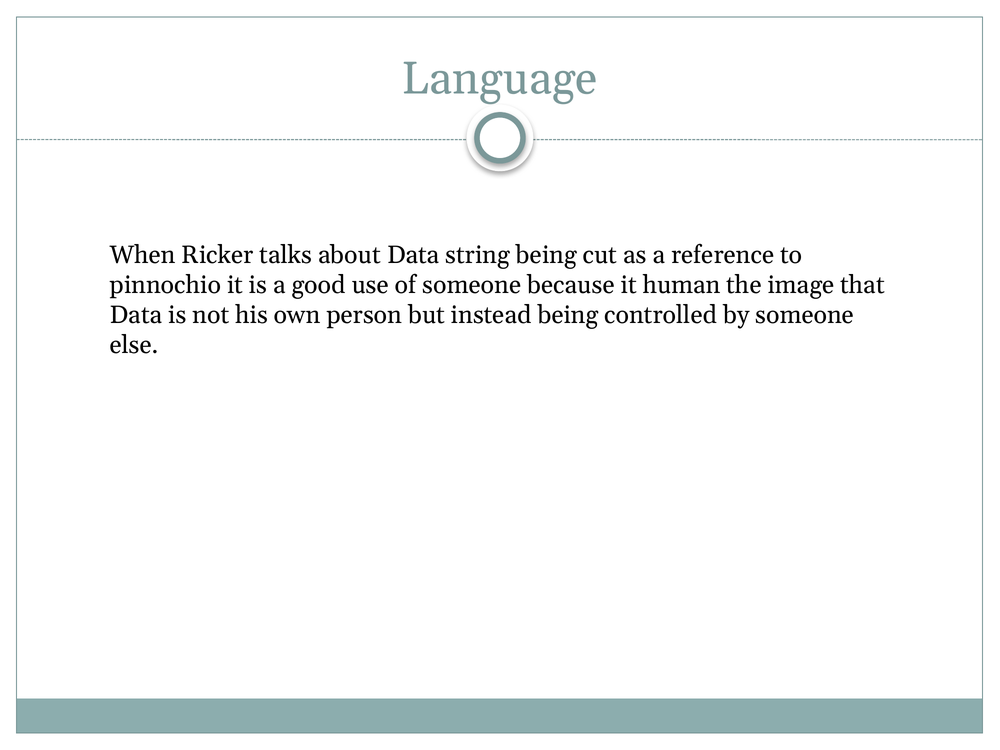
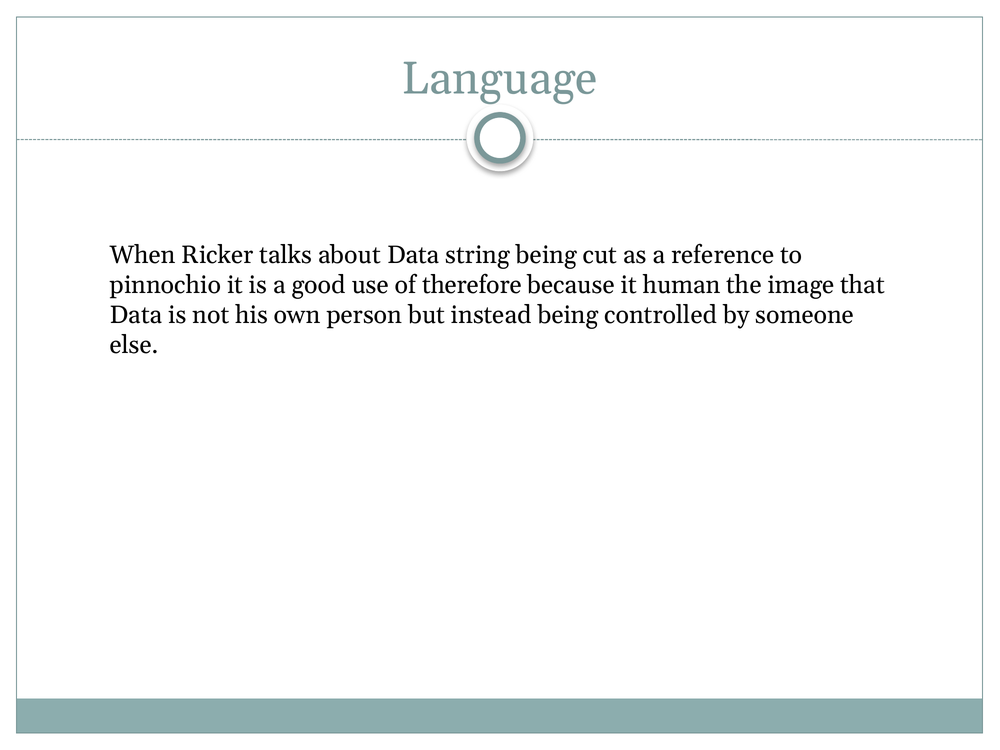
of someone: someone -> therefore (472, 285)
